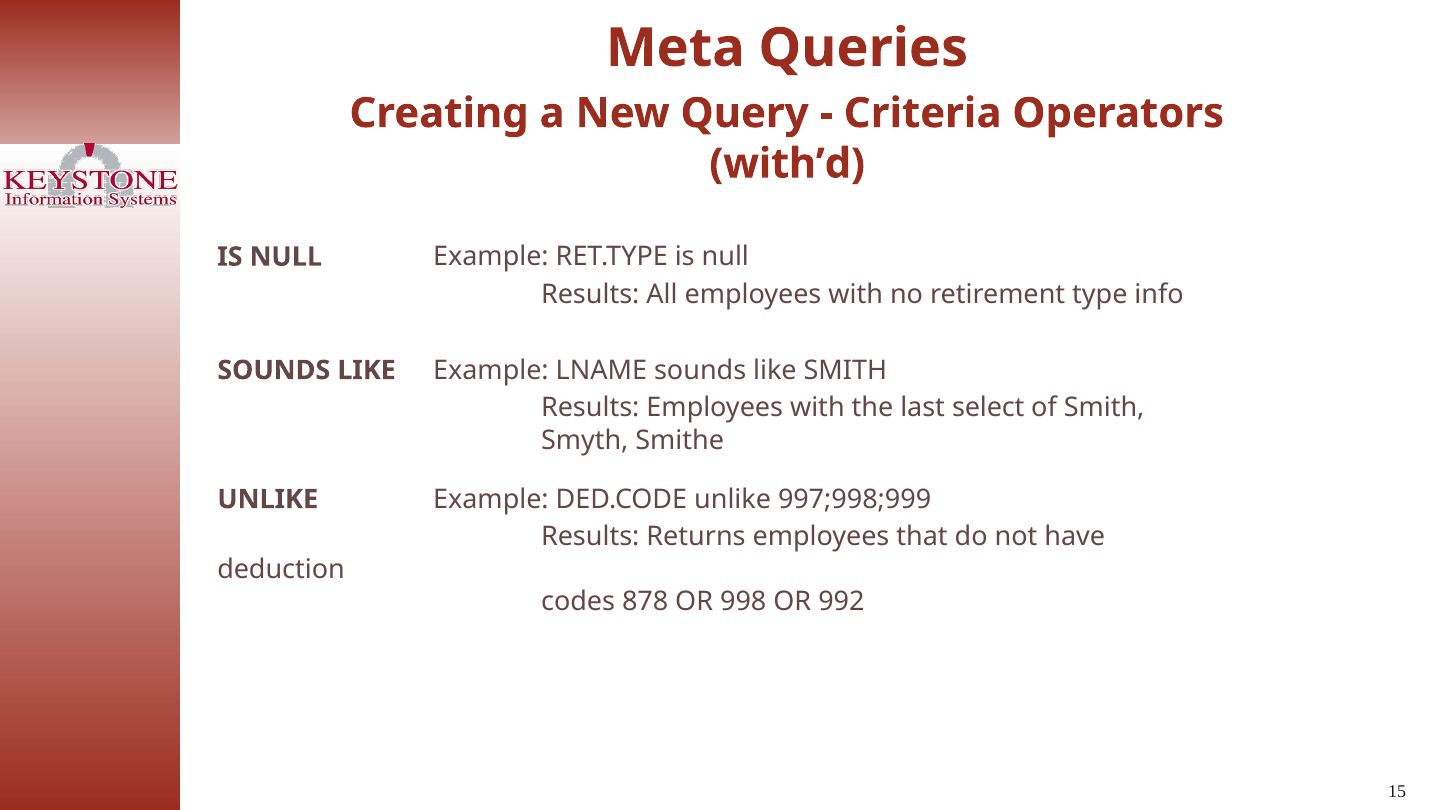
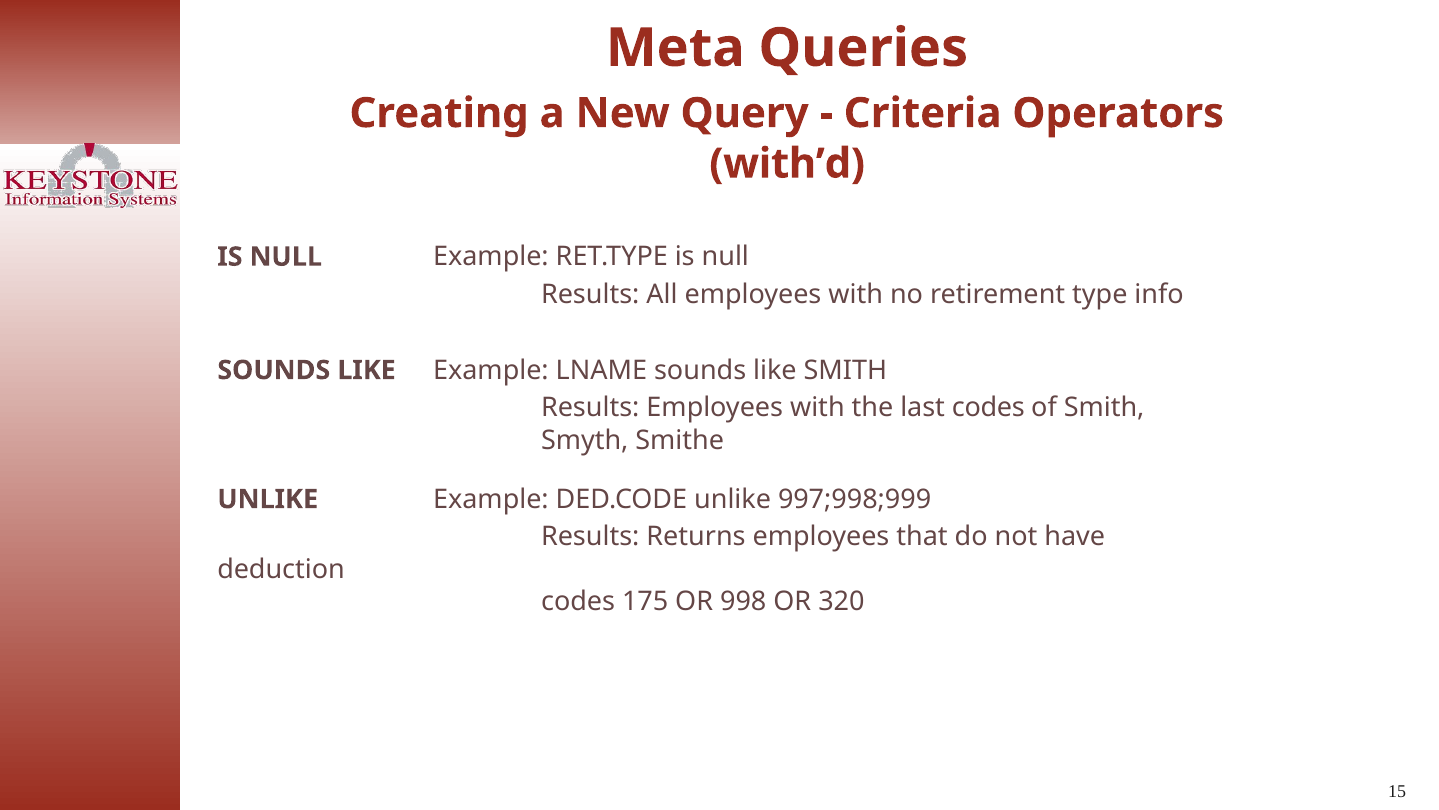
last select: select -> codes (988, 408)
878: 878 -> 175 (645, 602)
992: 992 -> 320 (841, 602)
